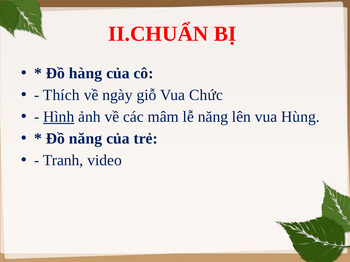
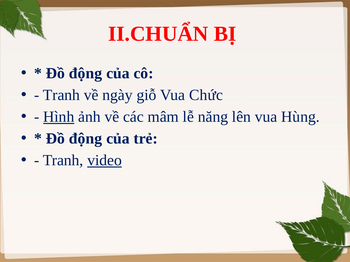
hàng: hàng -> động (85, 73)
Thích: Thích -> Tranh (61, 95)
năng: năng -> động (85, 139)
video underline: none -> present (105, 161)
